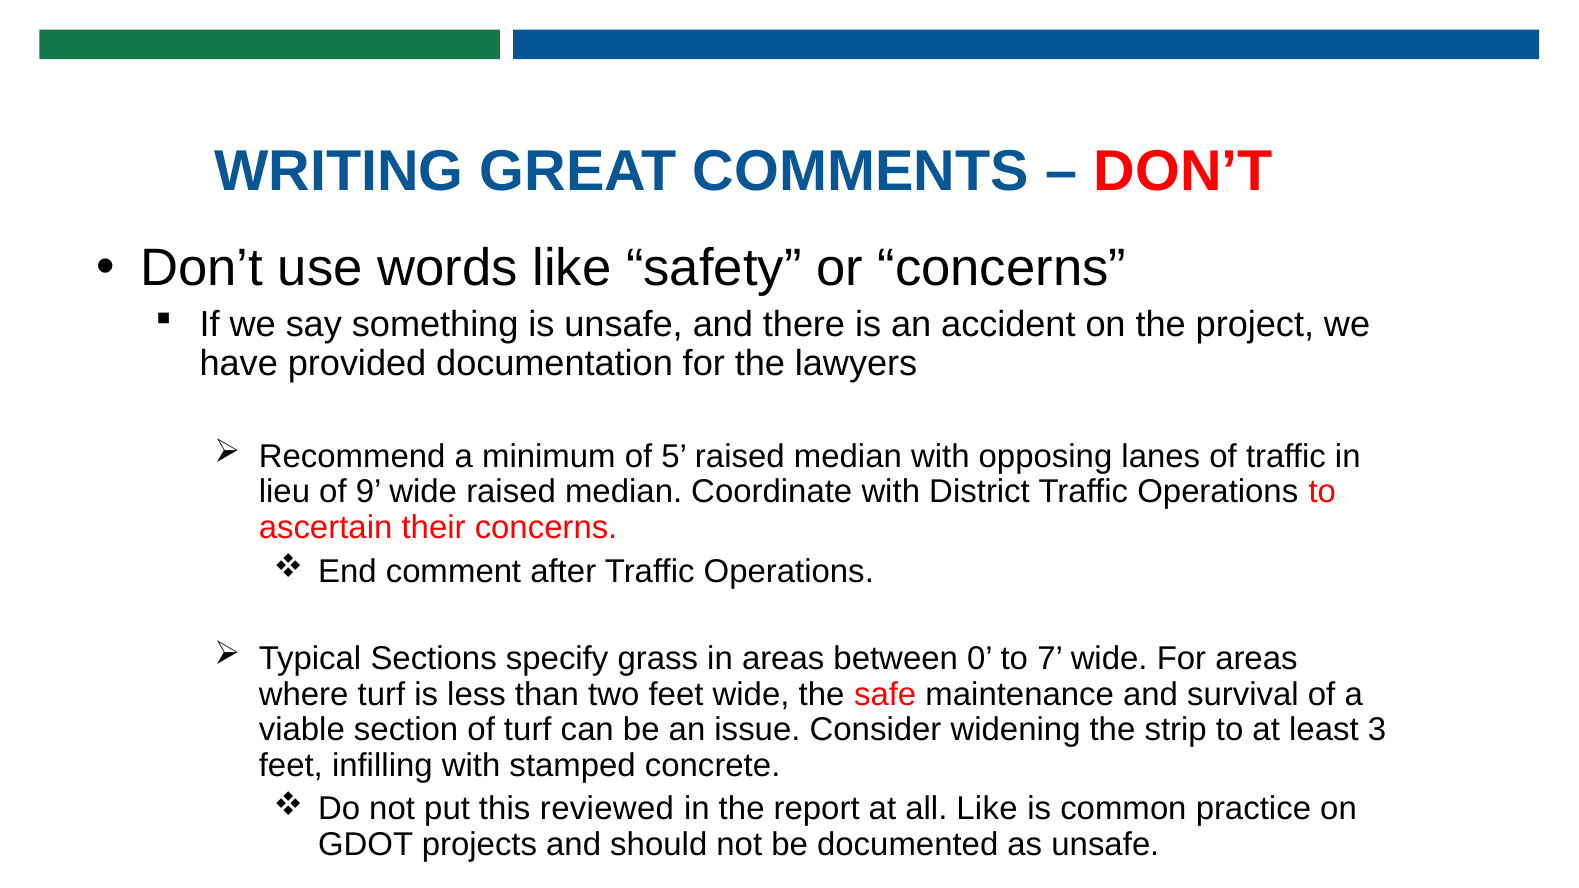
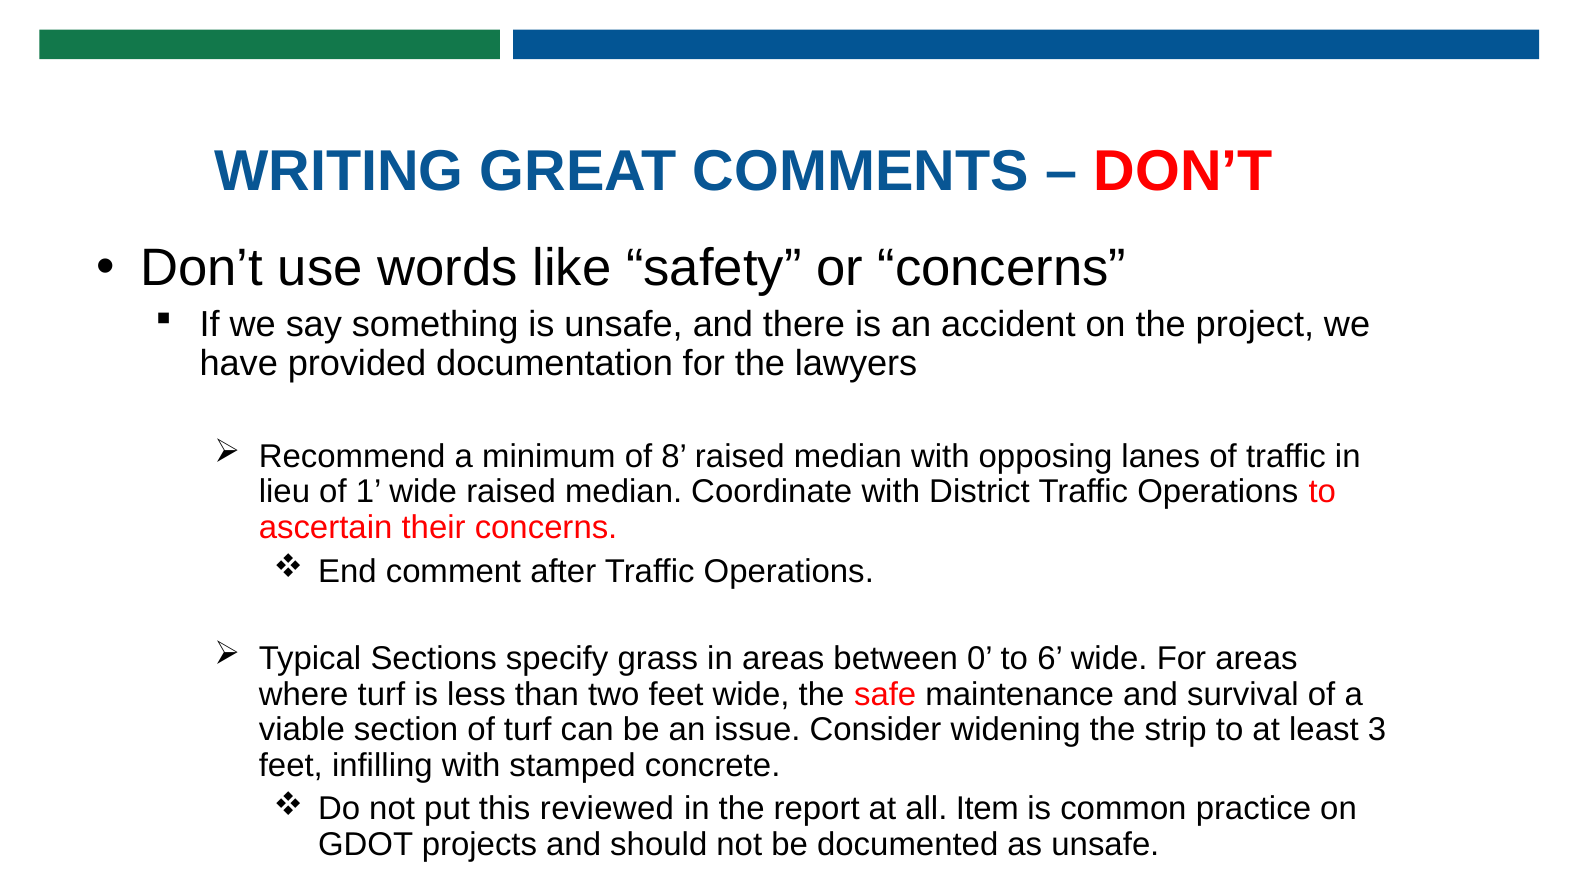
5: 5 -> 8 (674, 457)
9: 9 -> 1 (369, 492)
7: 7 -> 6 (1050, 659)
all Like: Like -> Item (987, 809)
